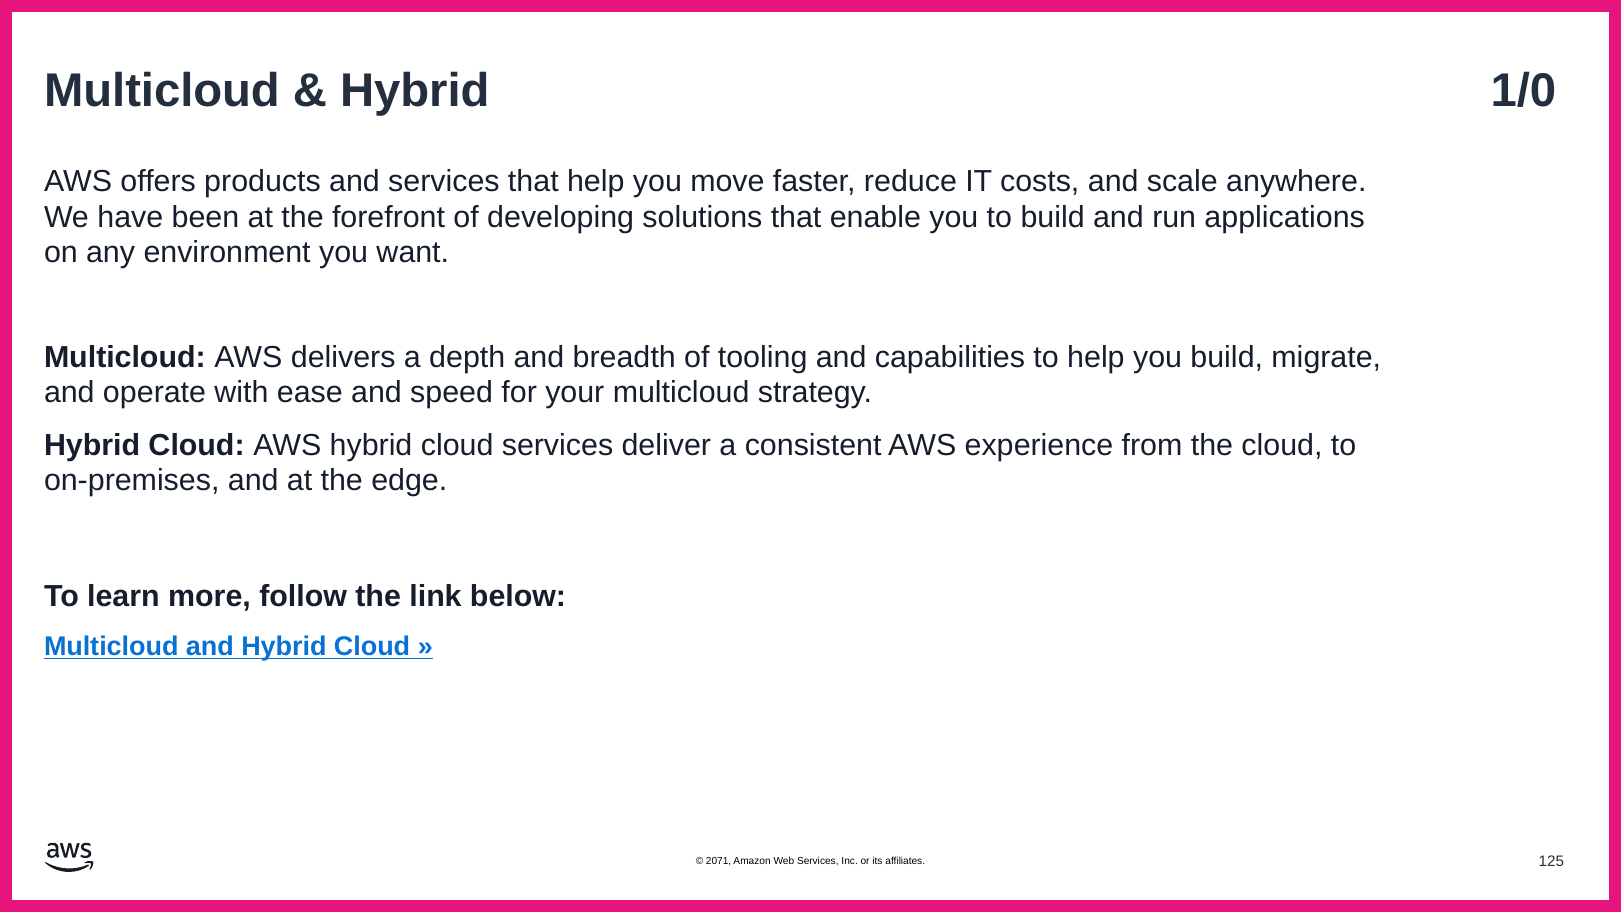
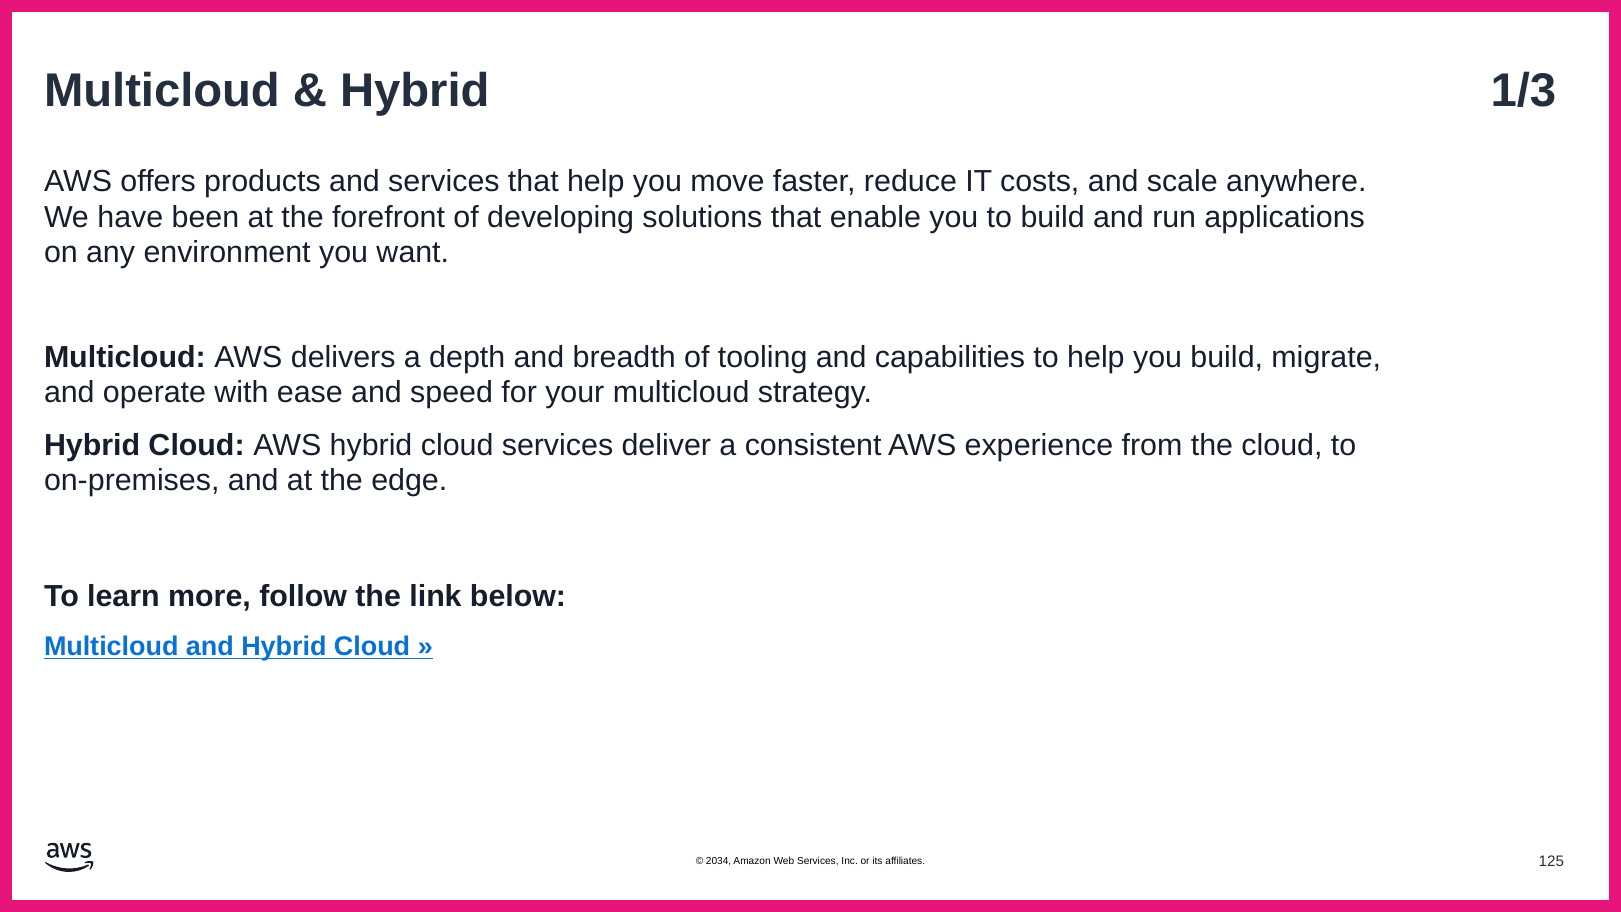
1/0: 1/0 -> 1/3 (1523, 91)
2071: 2071 -> 2034 (719, 861)
